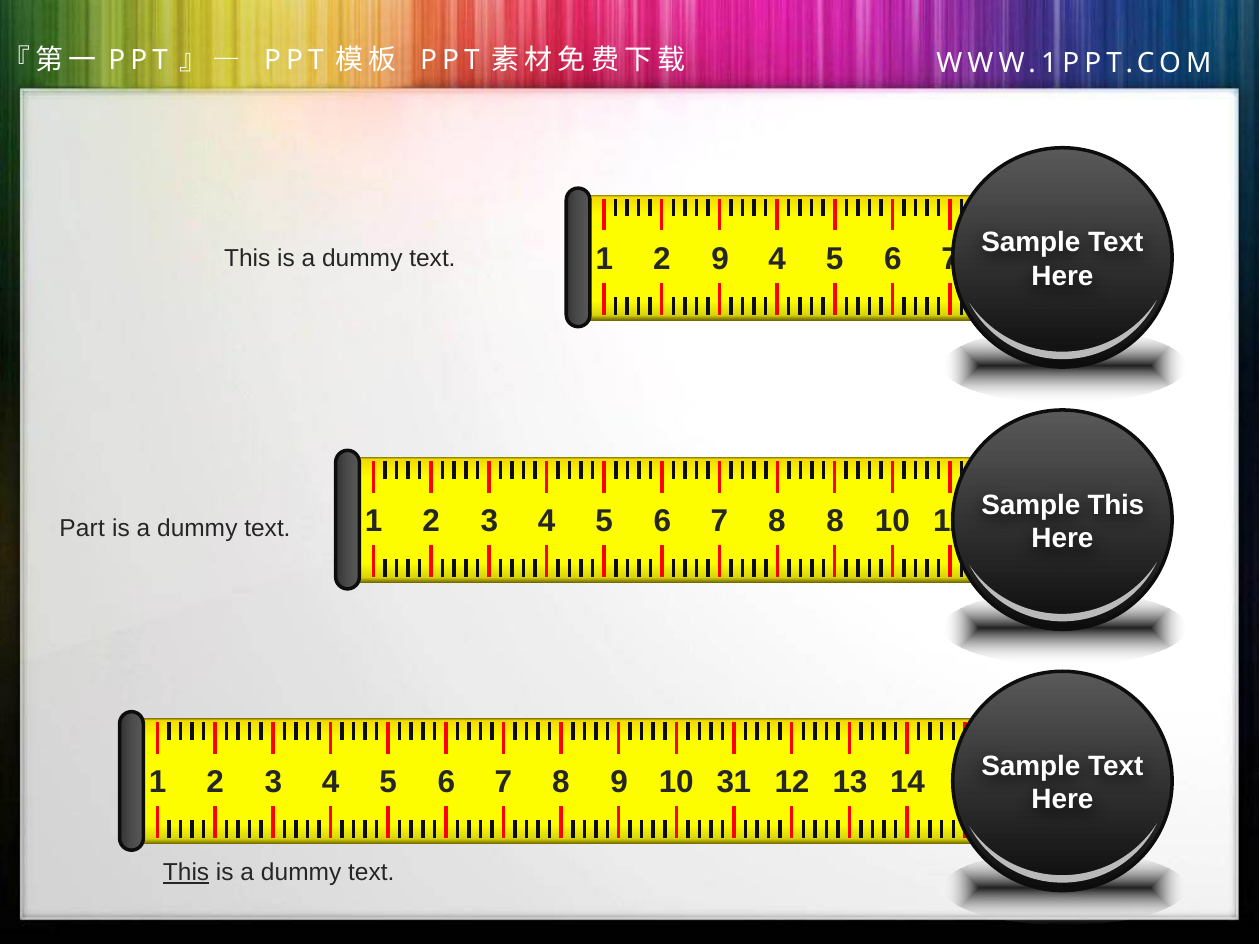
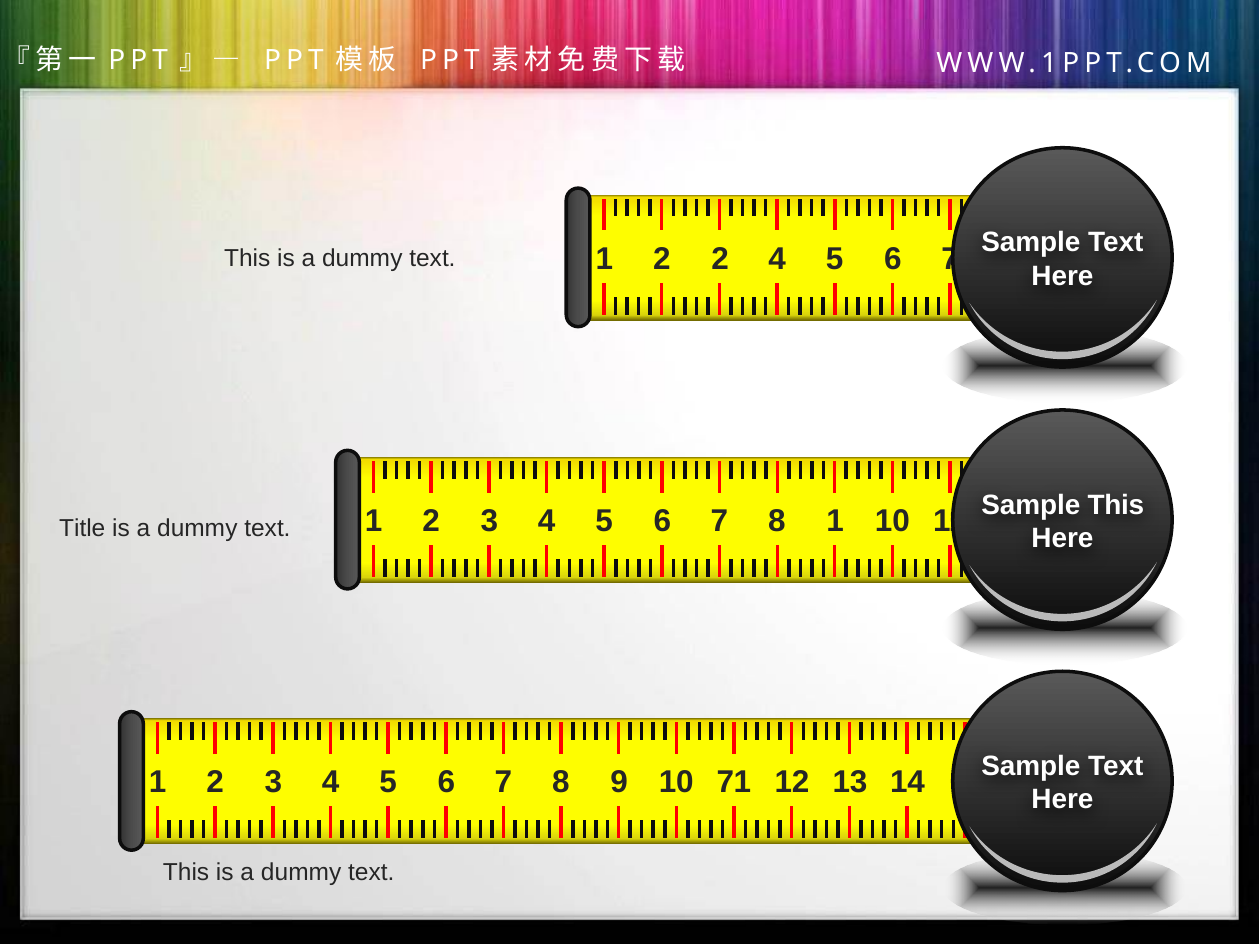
2 9: 9 -> 2 (720, 259)
8 8: 8 -> 1 (835, 521)
Part: Part -> Title (82, 529)
31: 31 -> 71 (734, 782)
This underline: present -> none (186, 873)
